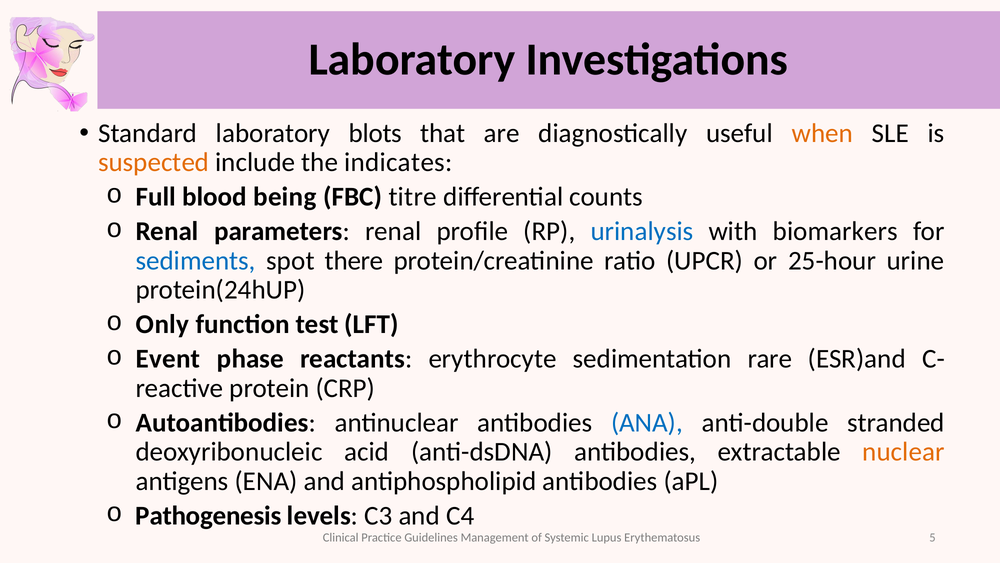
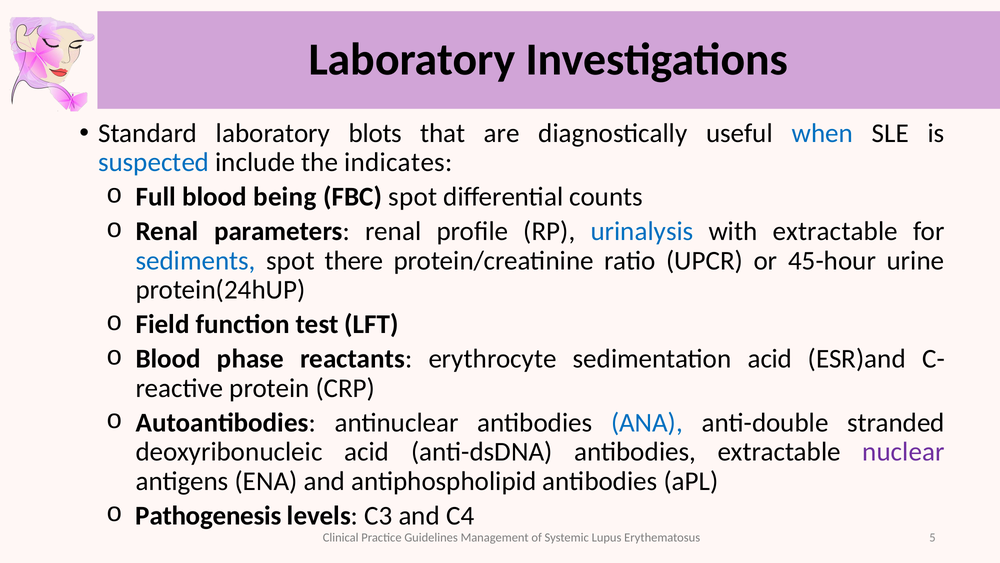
when colour: orange -> blue (822, 133)
suspected colour: orange -> blue (154, 162)
FBC titre: titre -> spot (413, 197)
with biomarkers: biomarkers -> extractable (835, 231)
25-hour: 25-hour -> 45-hour (832, 260)
Only: Only -> Field (163, 324)
Event: Event -> Blood (168, 359)
sedimentation rare: rare -> acid (770, 359)
nuclear colour: orange -> purple (903, 451)
